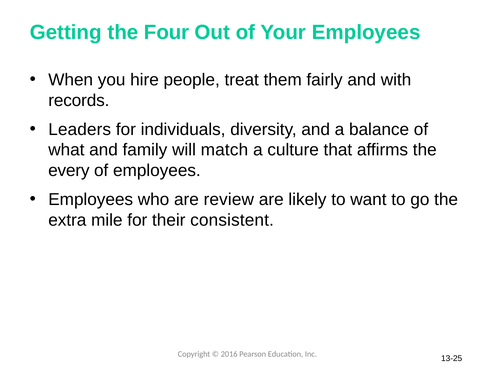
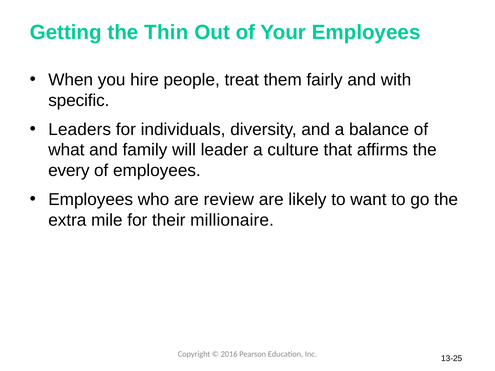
Four: Four -> Thin (166, 32)
records: records -> specific (79, 101)
match: match -> leader (225, 150)
consistent: consistent -> millionaire (232, 220)
